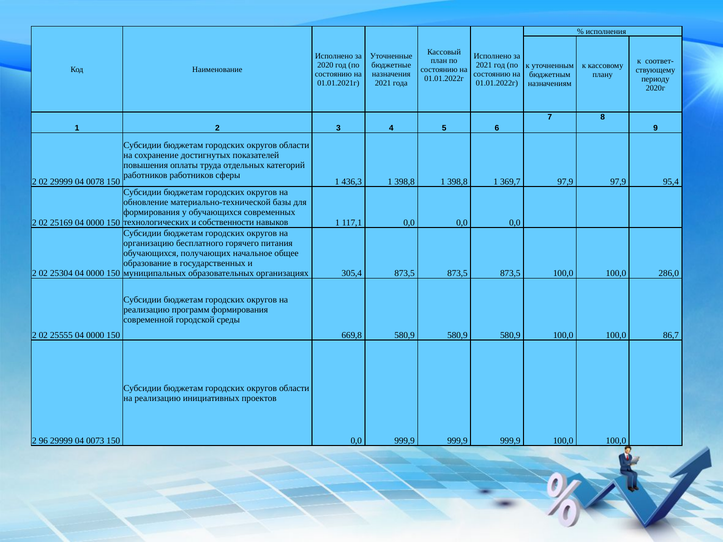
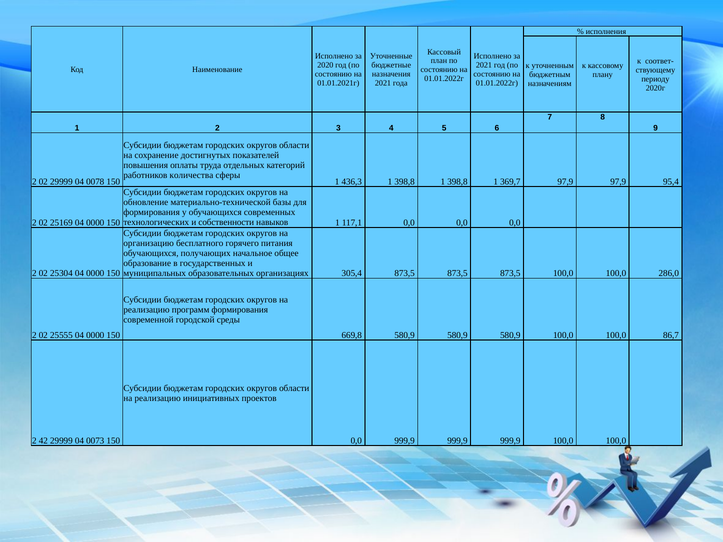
работников работников: работников -> количества (191, 175)
96: 96 -> 42 (43, 441)
